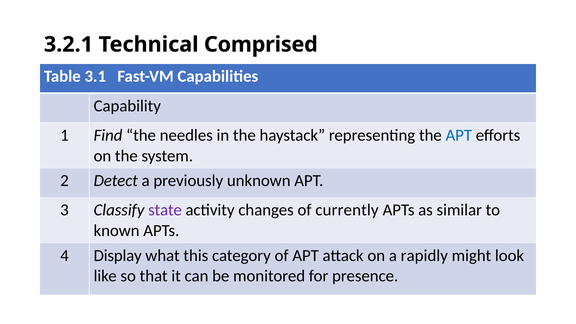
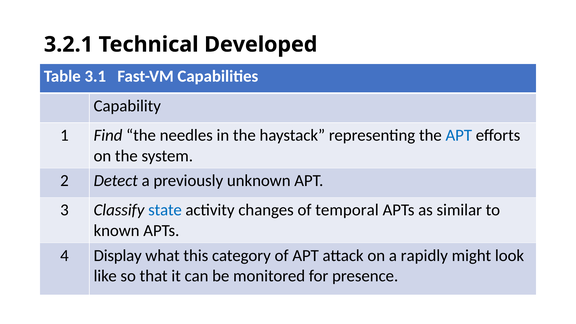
Comprised: Comprised -> Developed (261, 44)
state colour: purple -> blue (165, 210)
currently: currently -> temporal (347, 210)
